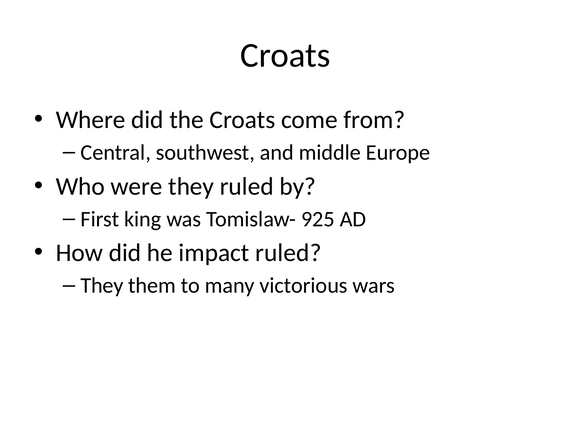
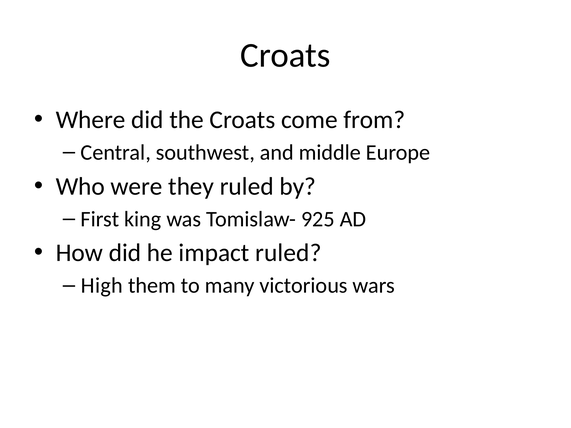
They: They -> High (102, 286)
